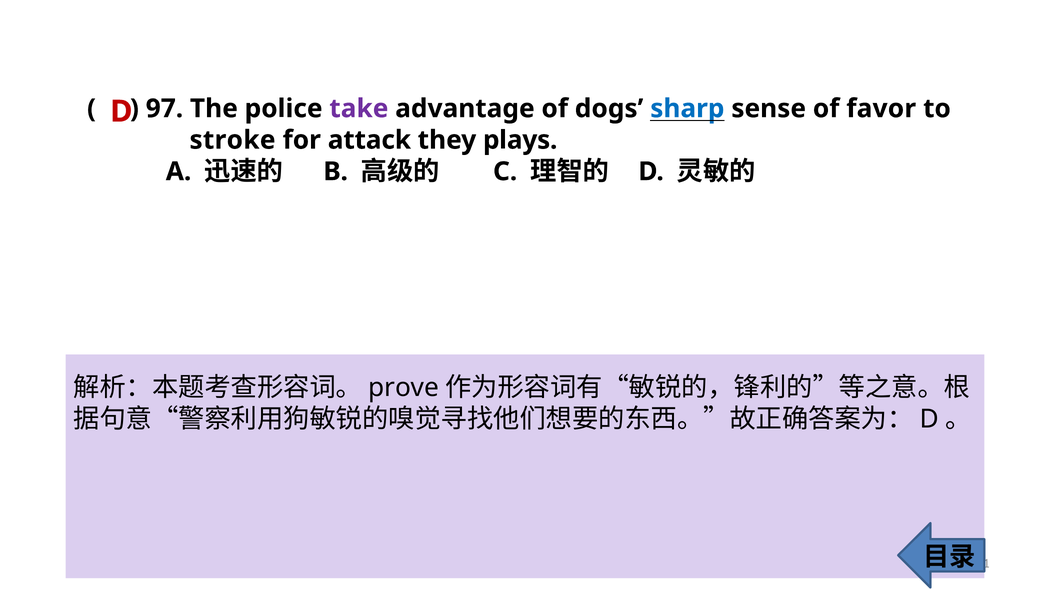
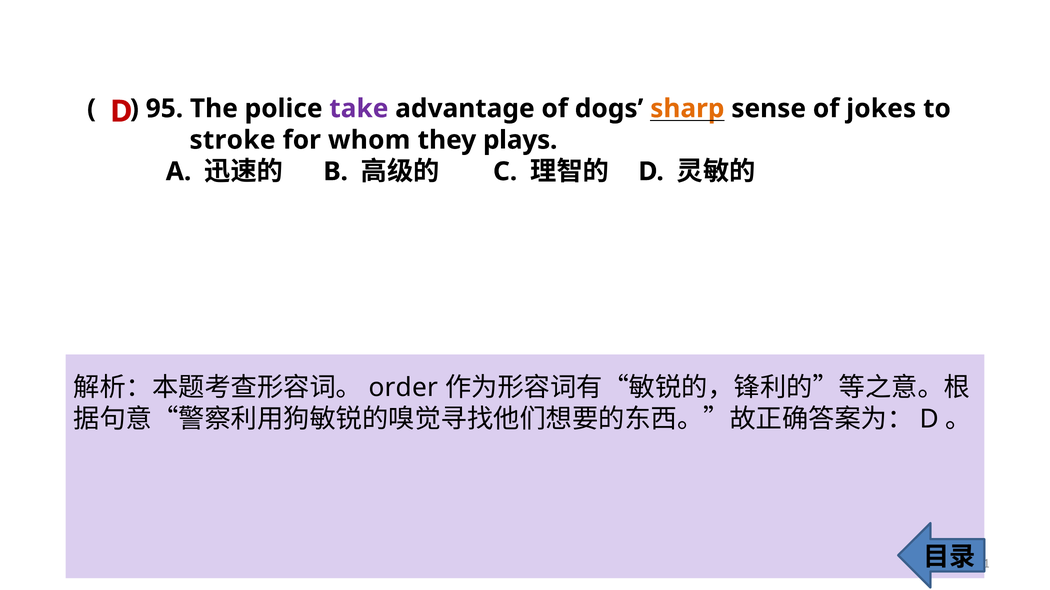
97: 97 -> 95 (164, 109)
sharp colour: blue -> orange (687, 109)
favor: favor -> jokes (881, 109)
attack: attack -> whom (369, 140)
prove: prove -> order (404, 388)
